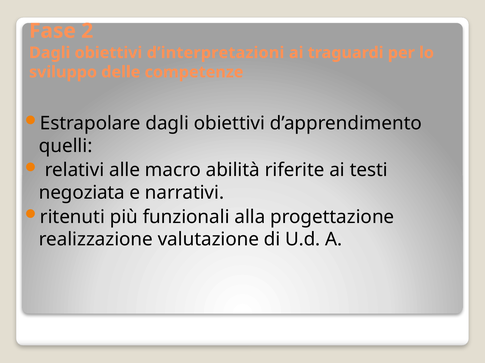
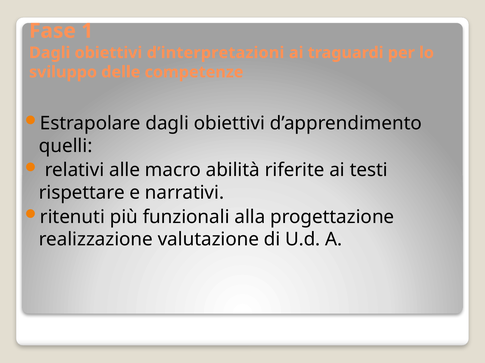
2: 2 -> 1 (87, 31)
negoziata: negoziata -> rispettare (82, 193)
